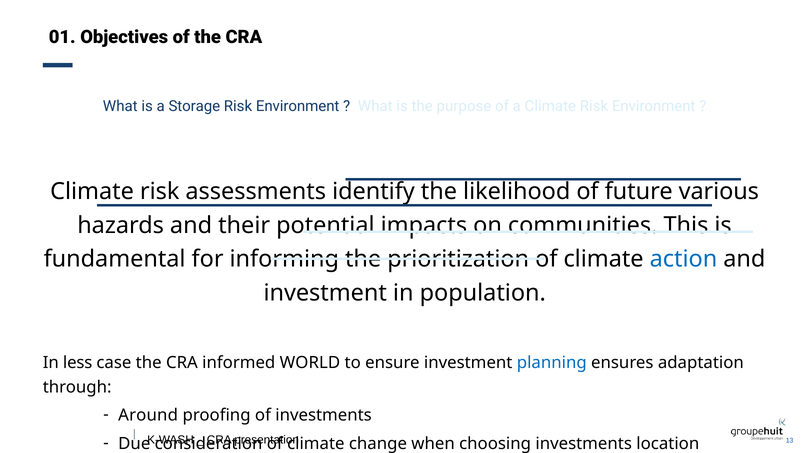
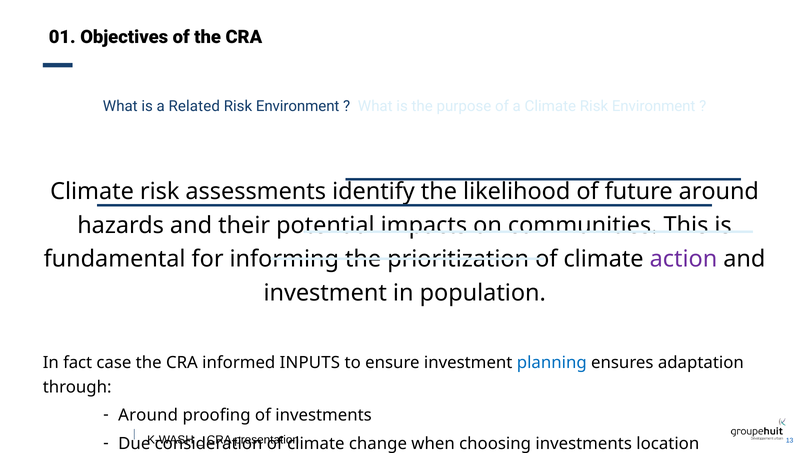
Storage: Storage -> Related (194, 106)
various: various -> around (719, 191)
action colour: blue -> purple (683, 259)
less: less -> fact (78, 363)
WORLD: WORLD -> INPUTS (310, 363)
